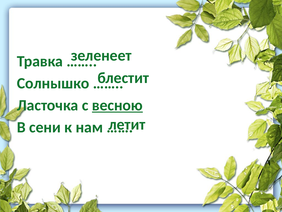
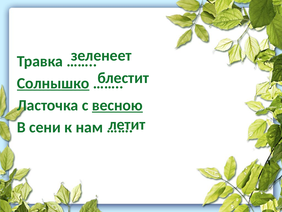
Солнышко underline: none -> present (53, 83)
